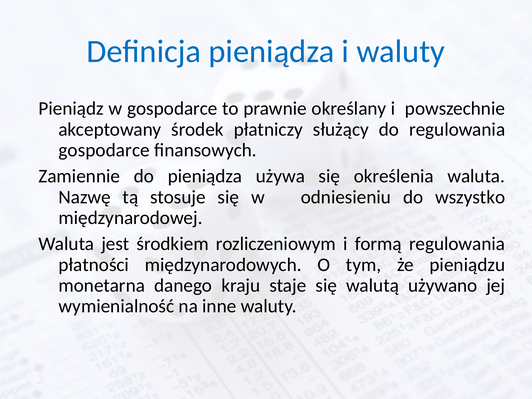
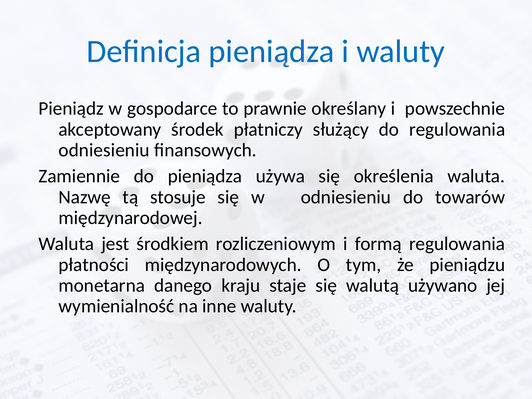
gospodarce: gospodarce -> odniesieniu (104, 150)
wszystko: wszystko -> towarów (470, 197)
